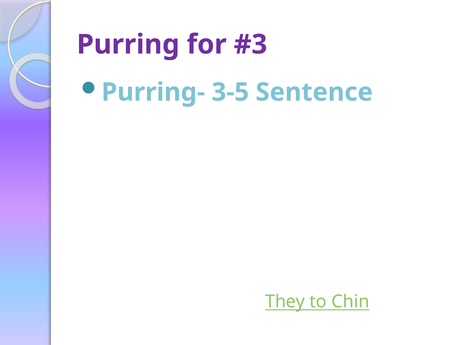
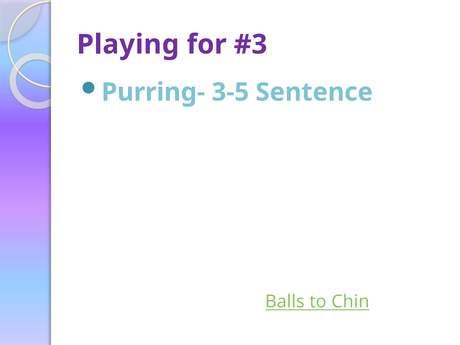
Purring: Purring -> Playing (128, 44)
They: They -> Balls (285, 302)
